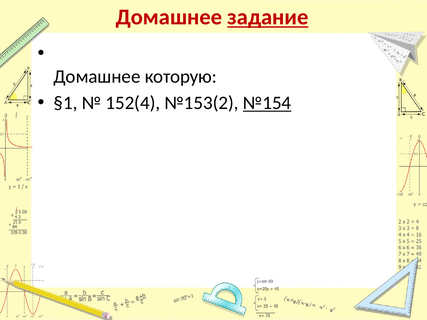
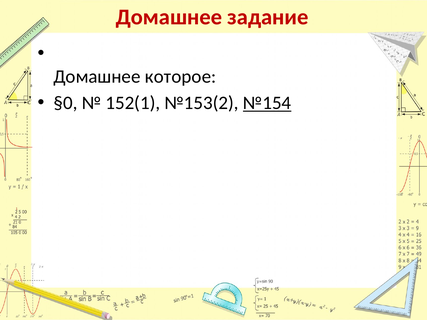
задание underline: present -> none (268, 17)
которую: которую -> которое (181, 76)
§1: §1 -> §0 (66, 103)
152(4: 152(4 -> 152(1 (133, 103)
